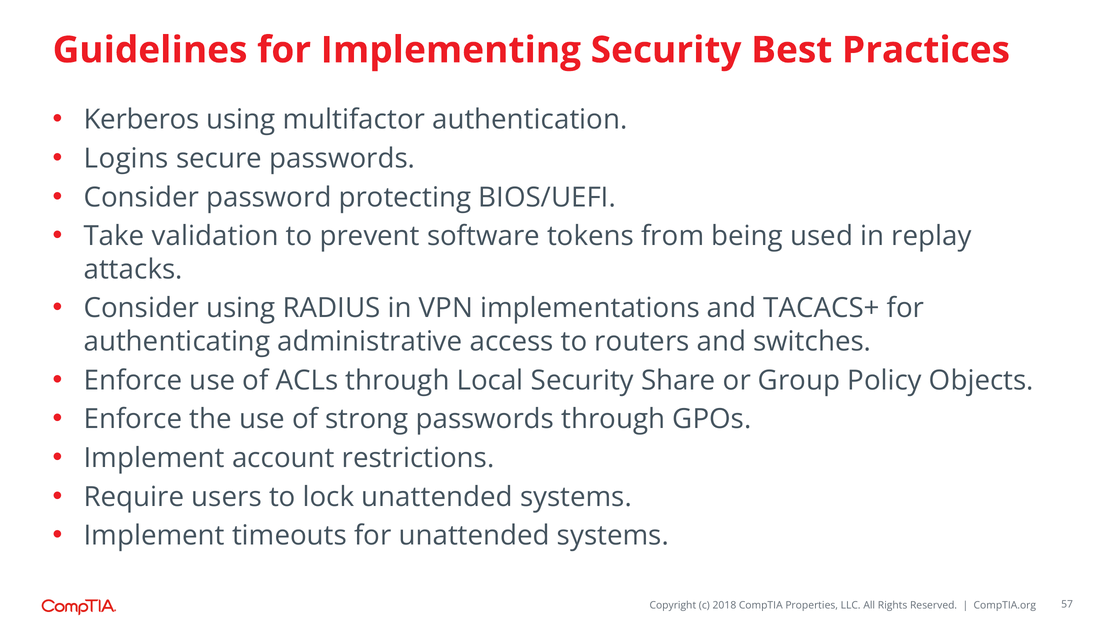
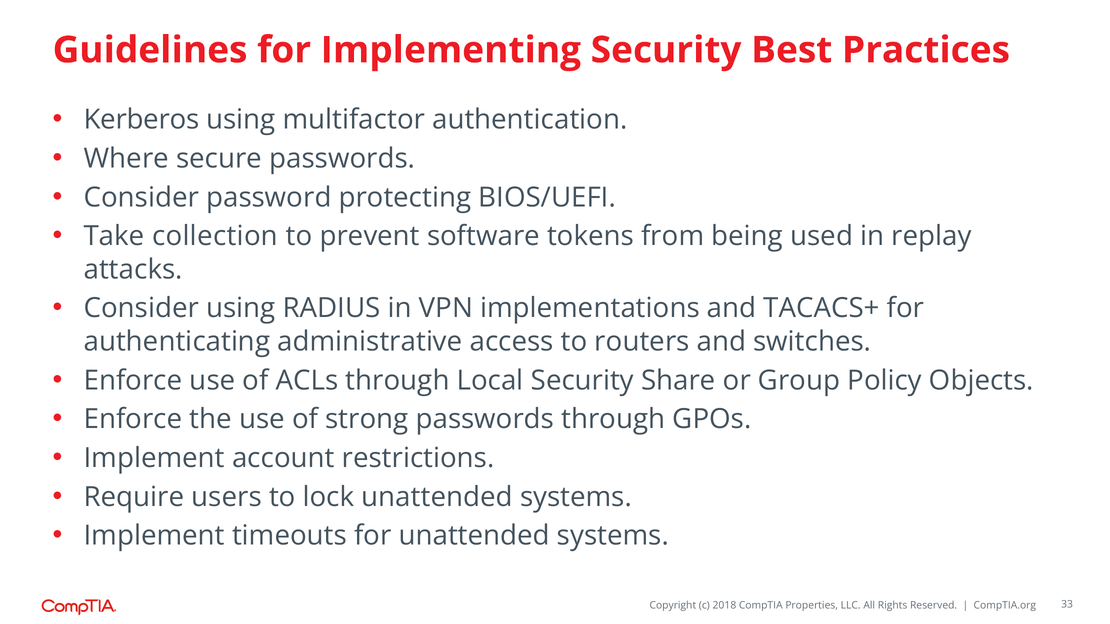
Logins: Logins -> Where (126, 159)
validation: validation -> collection (215, 236)
57: 57 -> 33 (1067, 605)
